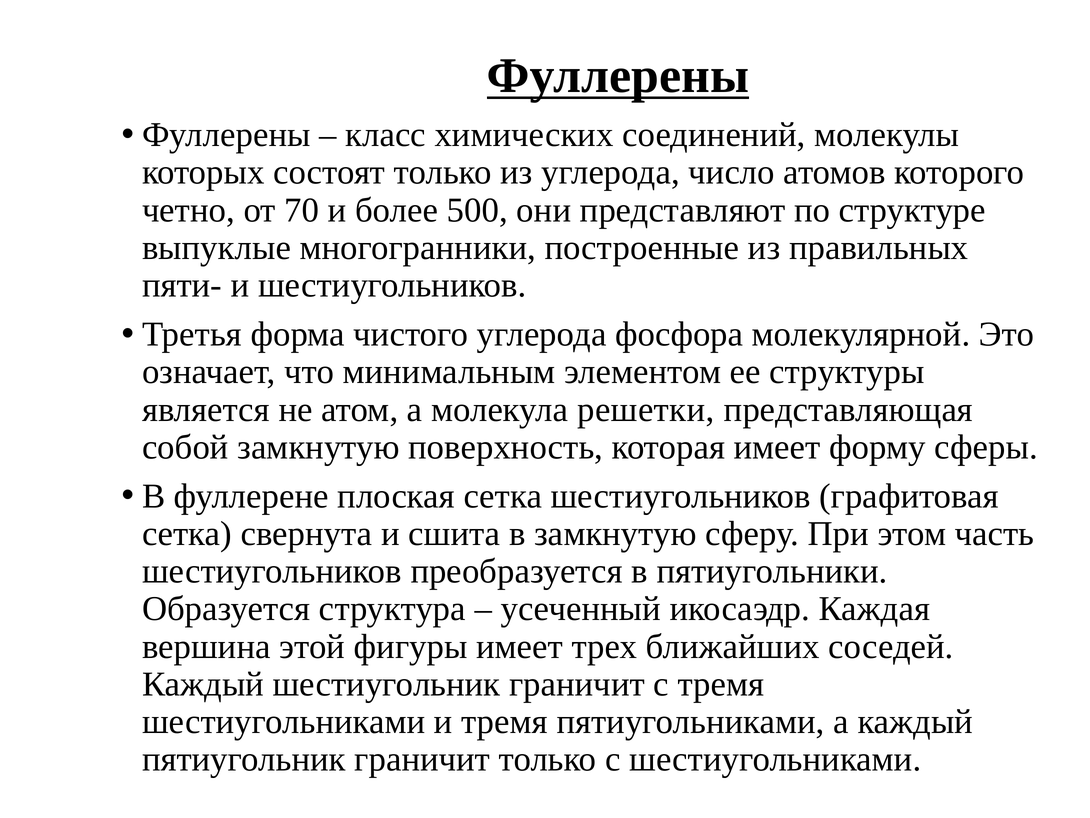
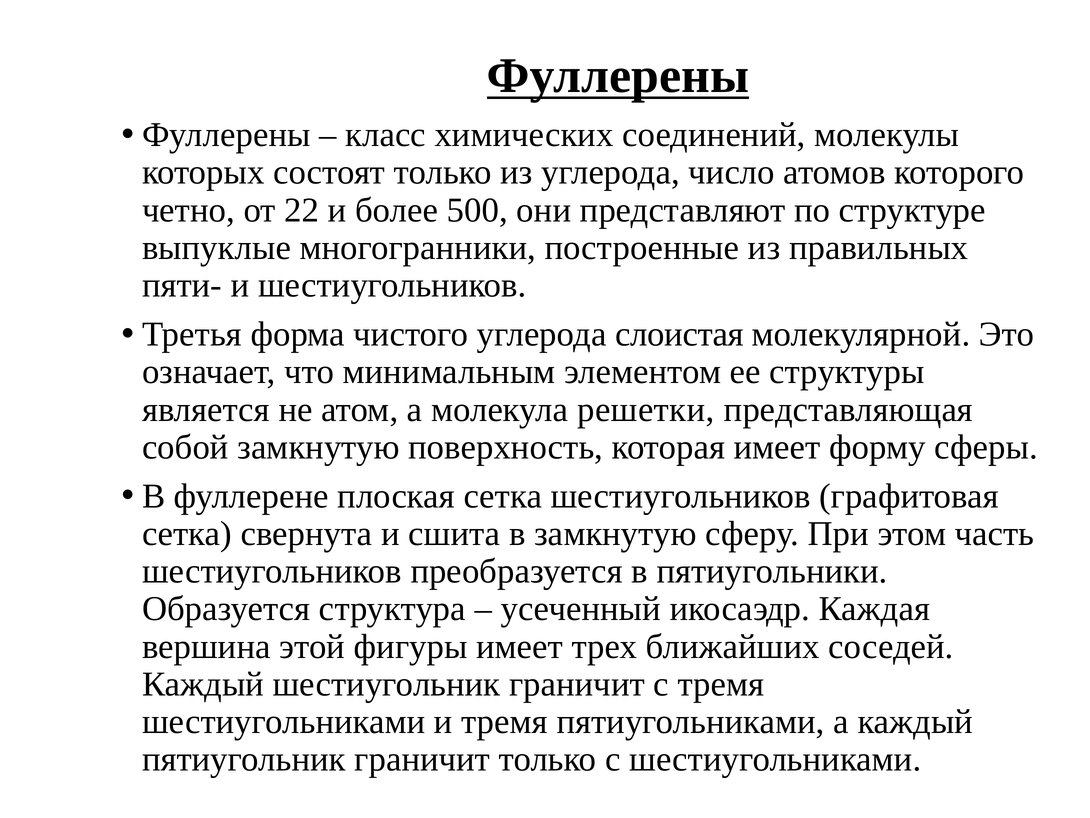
70: 70 -> 22 (302, 210)
фосфора: фосфора -> слоистая (679, 334)
